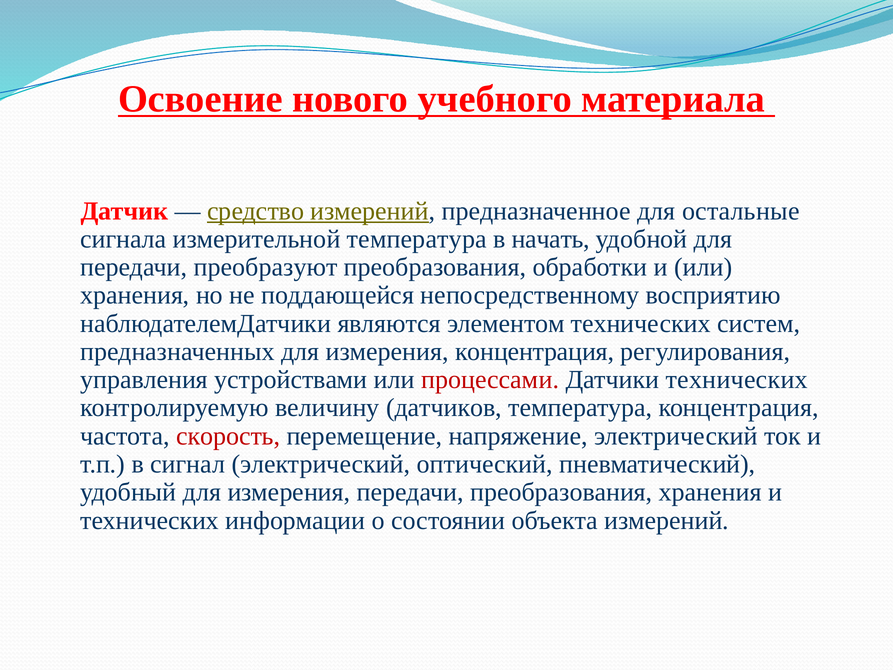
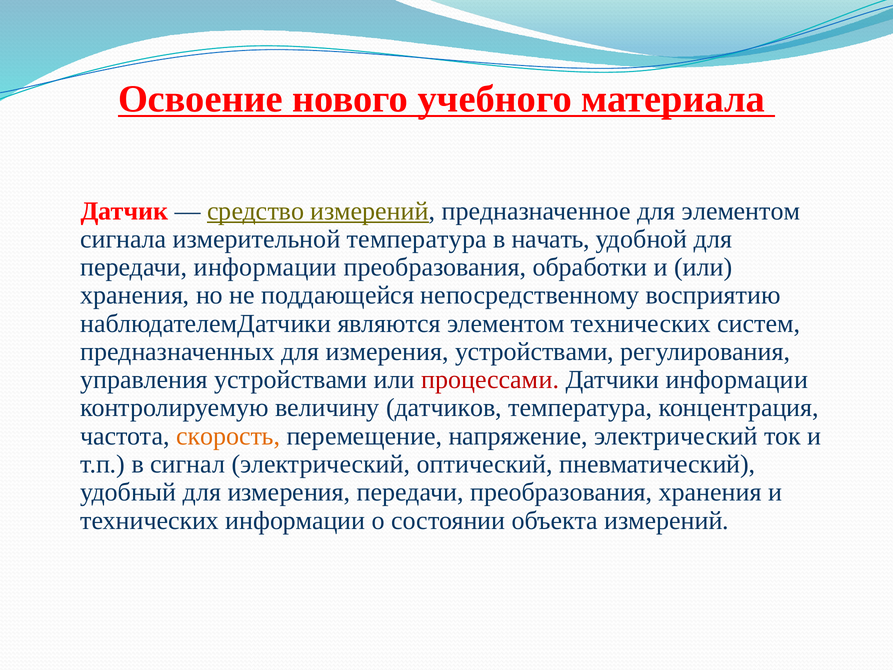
для остальные: остальные -> элементом (741, 211)
передачи преобразуют: преобразуют -> информации (265, 267)
измерения концентрация: концентрация -> устройствами (534, 351)
Датчики технических: технических -> информации (737, 380)
скорость colour: red -> orange (228, 436)
